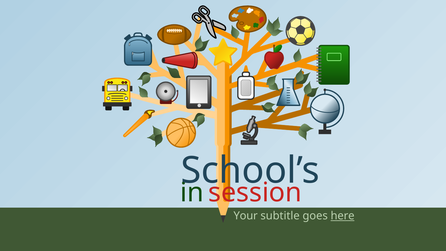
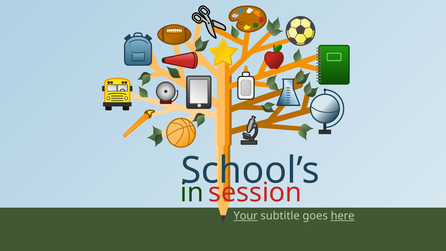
Your underline: none -> present (246, 216)
